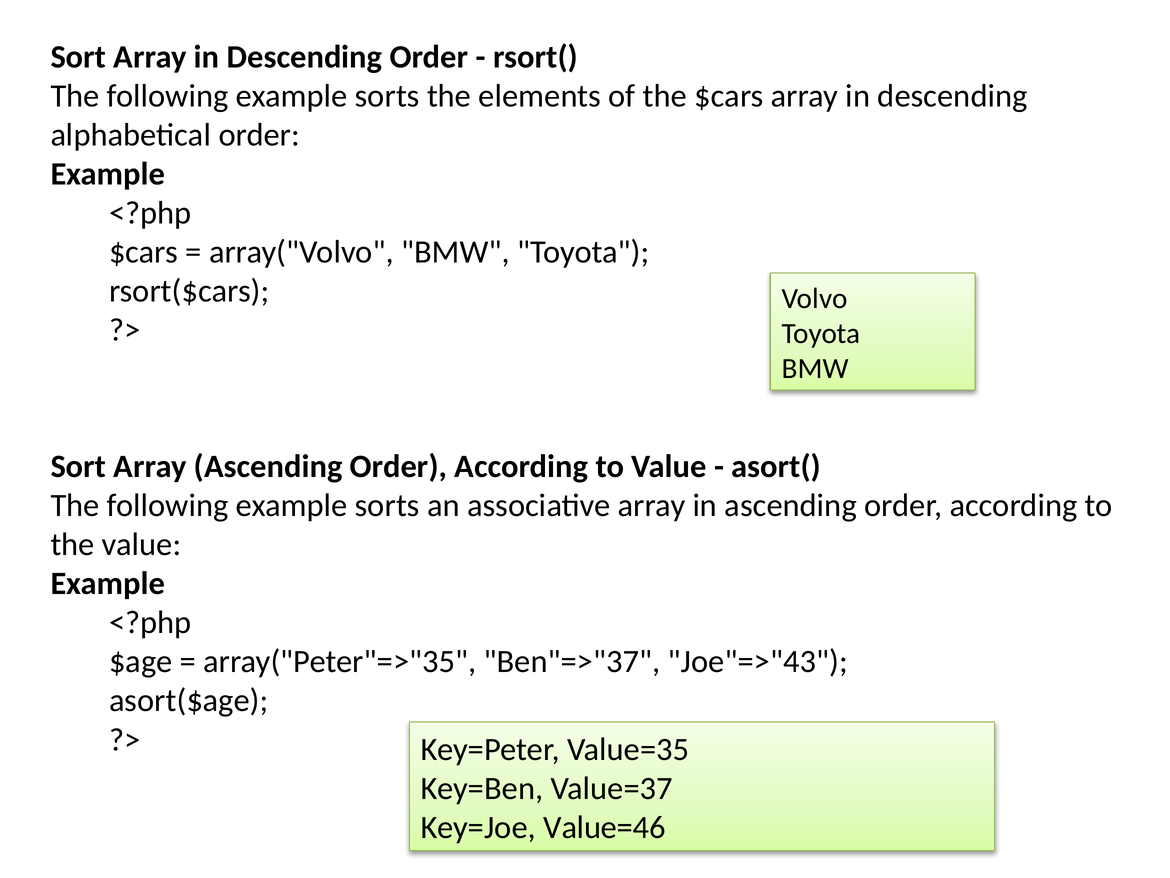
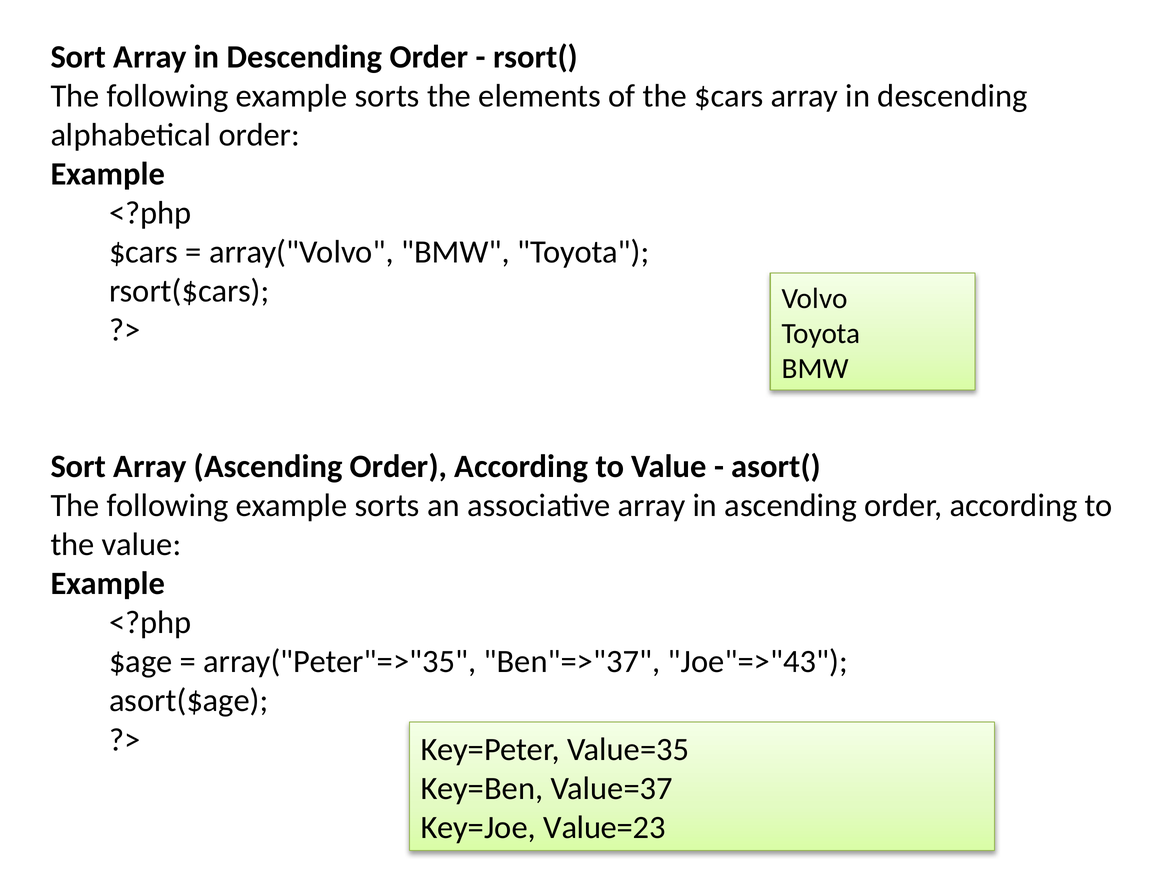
Value=46: Value=46 -> Value=23 (604, 827)
